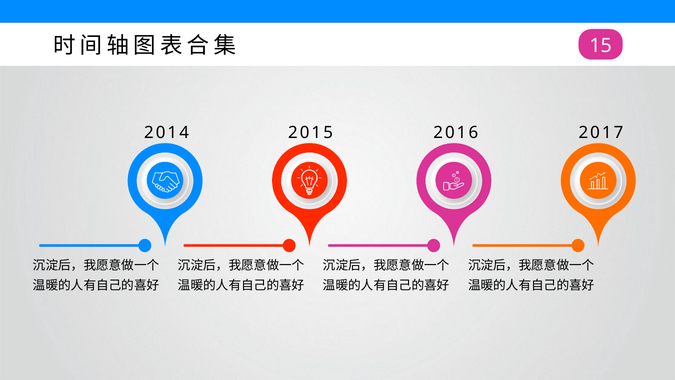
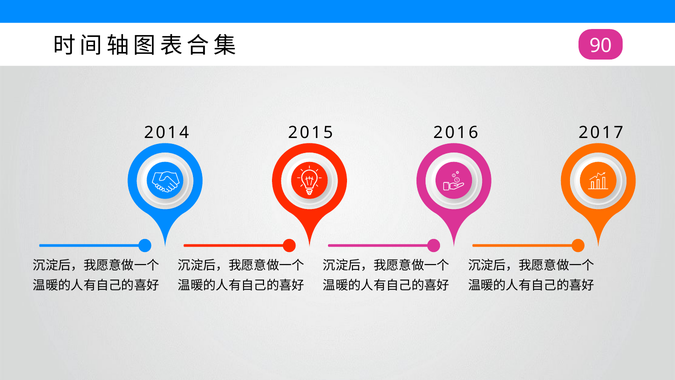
15: 15 -> 90 (601, 46)
